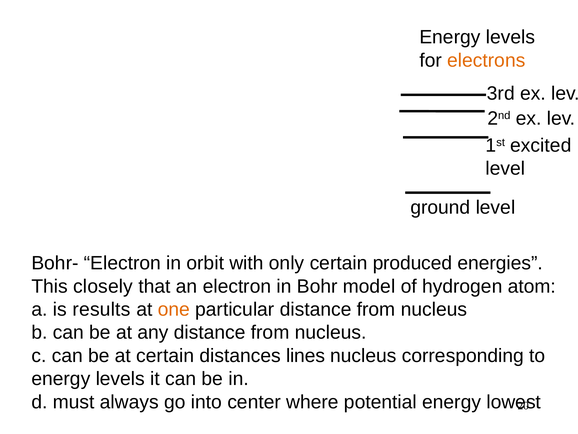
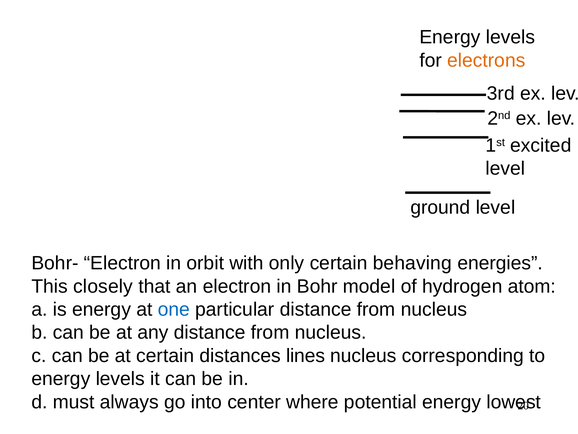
produced: produced -> behaving (412, 263)
is results: results -> energy (102, 309)
one colour: orange -> blue (174, 309)
